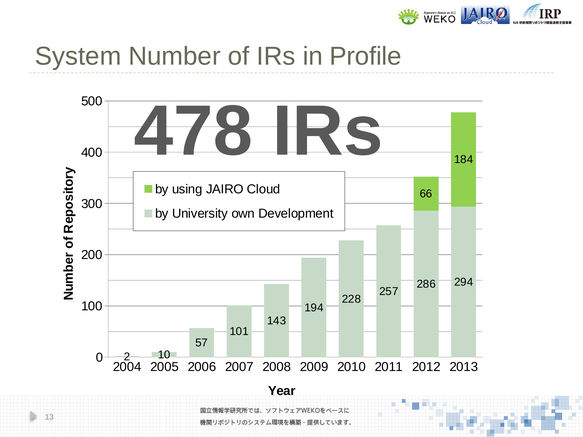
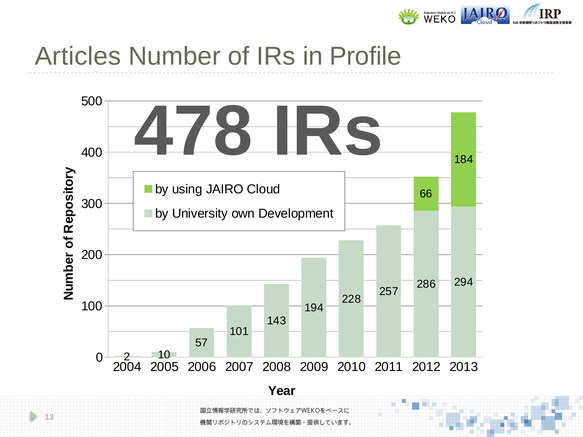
System: System -> Articles (78, 56)
